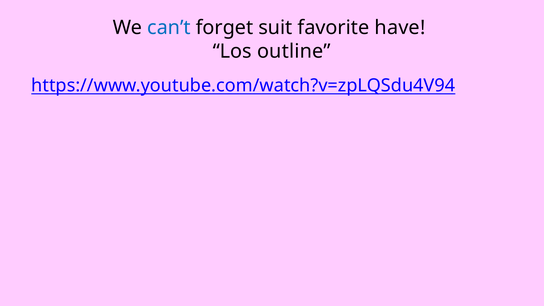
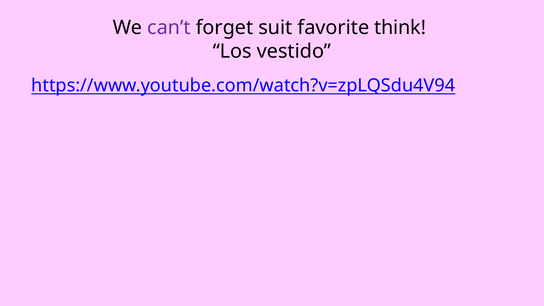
can’t colour: blue -> purple (169, 28)
have: have -> think (400, 28)
outline: outline -> vestido (294, 51)
